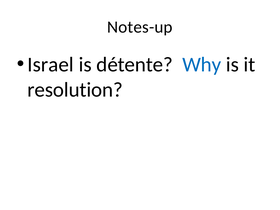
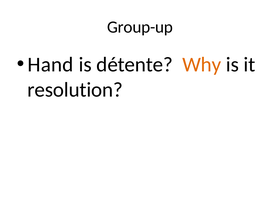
Notes-up: Notes-up -> Group-up (140, 27)
Israel: Israel -> Hand (50, 64)
Why colour: blue -> orange (202, 64)
